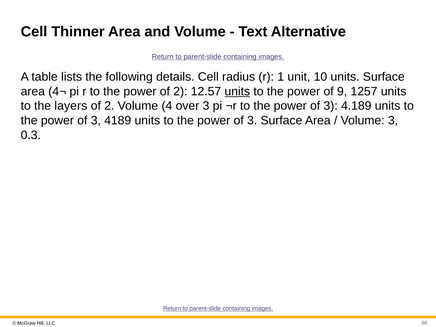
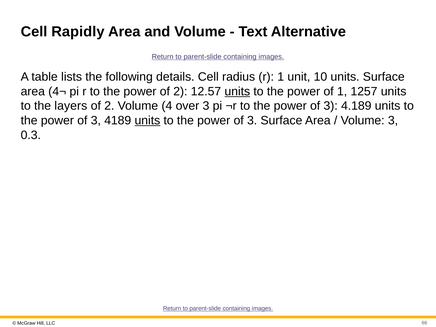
Thinner: Thinner -> Rapidly (78, 32)
of 9: 9 -> 1 (342, 91)
units underline: none -> present (147, 121)
